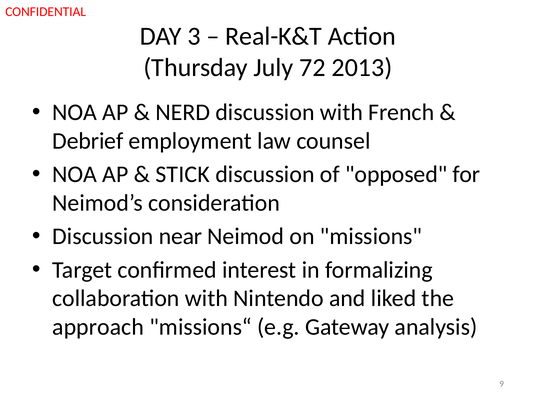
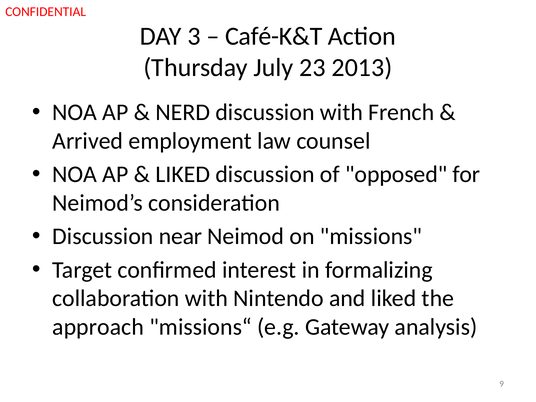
Real-K&T: Real-K&T -> Café-K&T (274, 36)
72: 72 -> 23 (312, 67)
Debrief: Debrief -> Arrived (88, 141)
STICK: STICK -> LIKED (183, 174)
